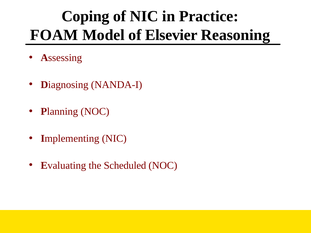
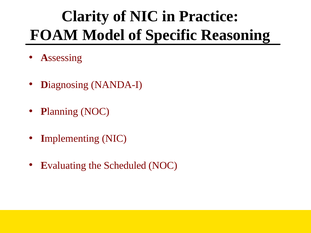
Coping: Coping -> Clarity (85, 16)
Elsevier: Elsevier -> Specific (171, 35)
